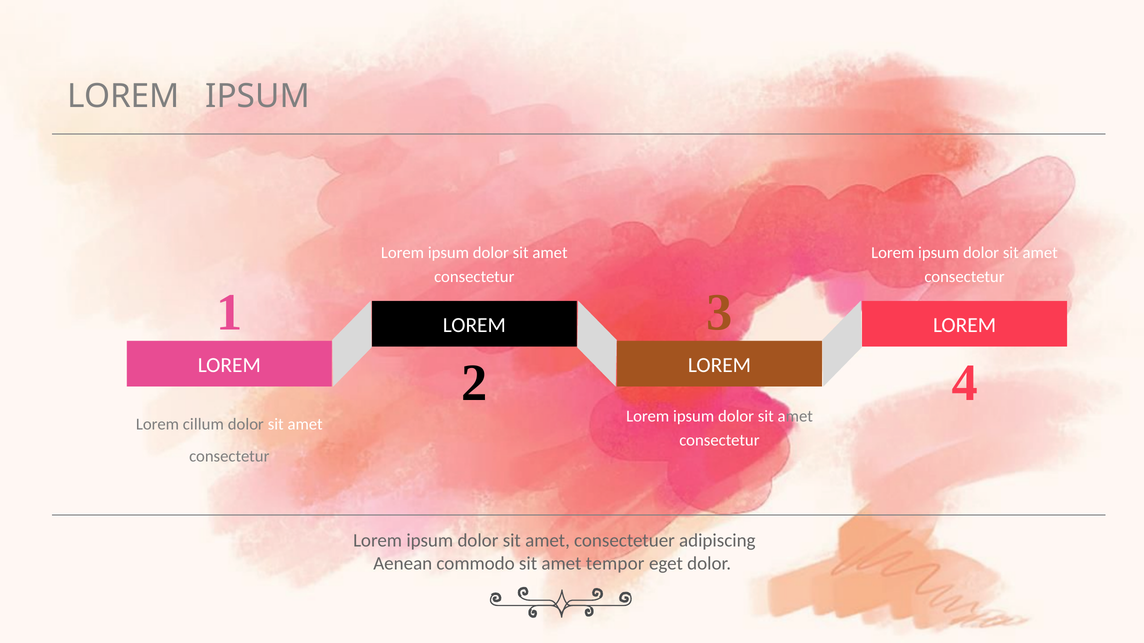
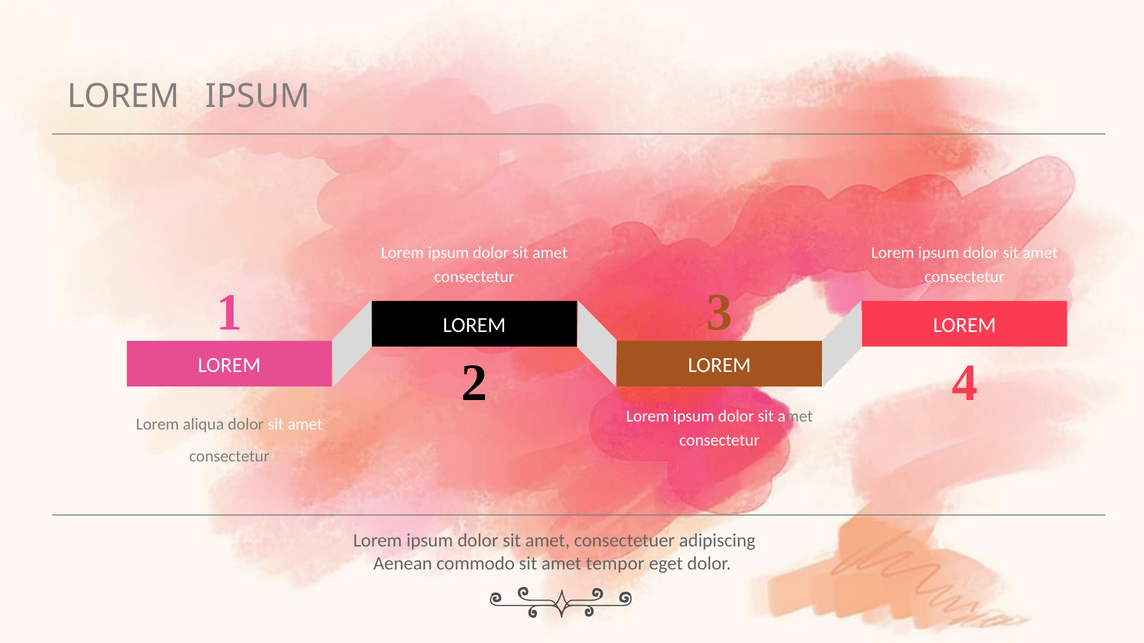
cillum: cillum -> aliqua (203, 425)
